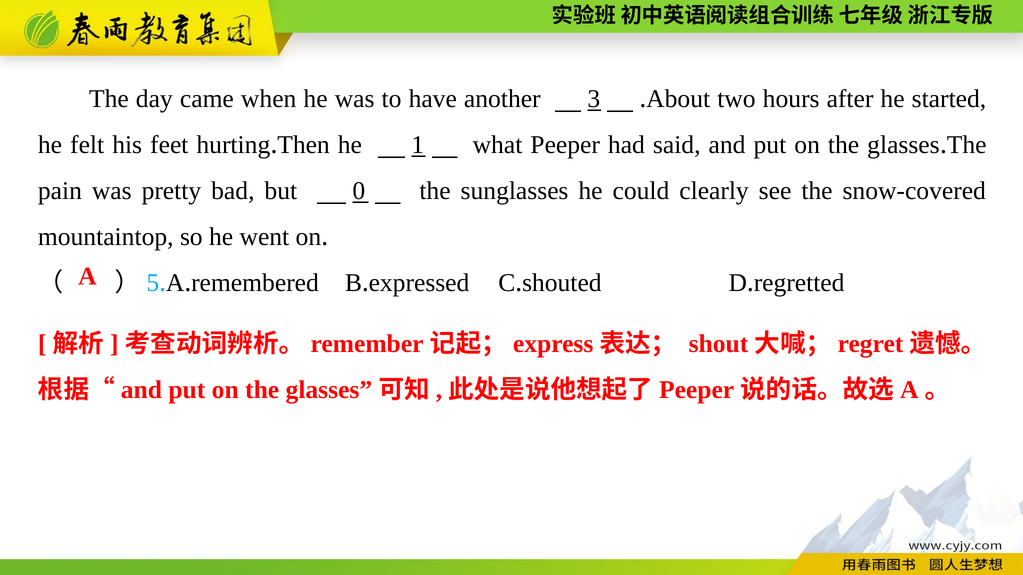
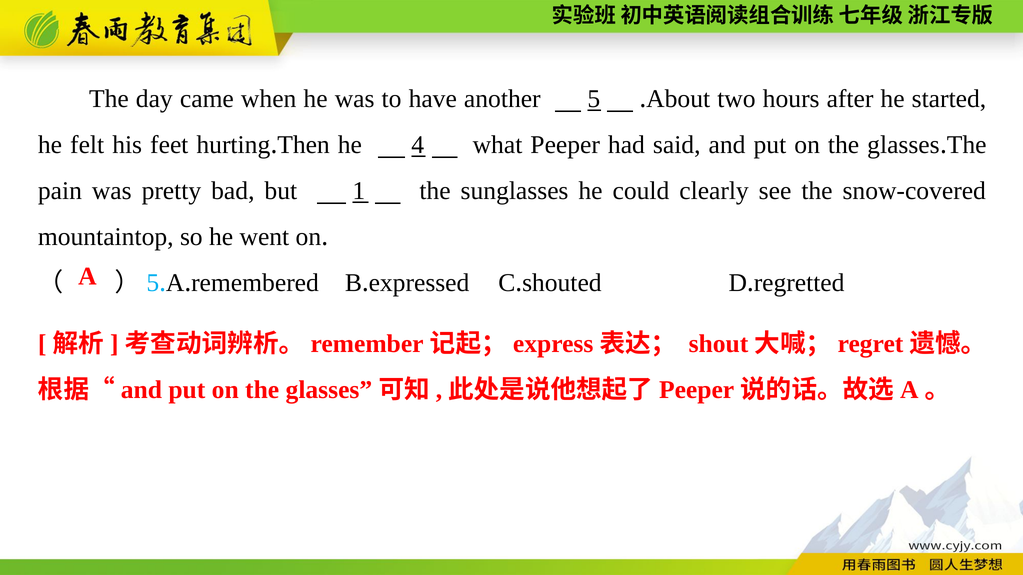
3: 3 -> 5 (594, 99)
1: 1 -> 4 (418, 145)
0: 0 -> 1 (359, 191)
